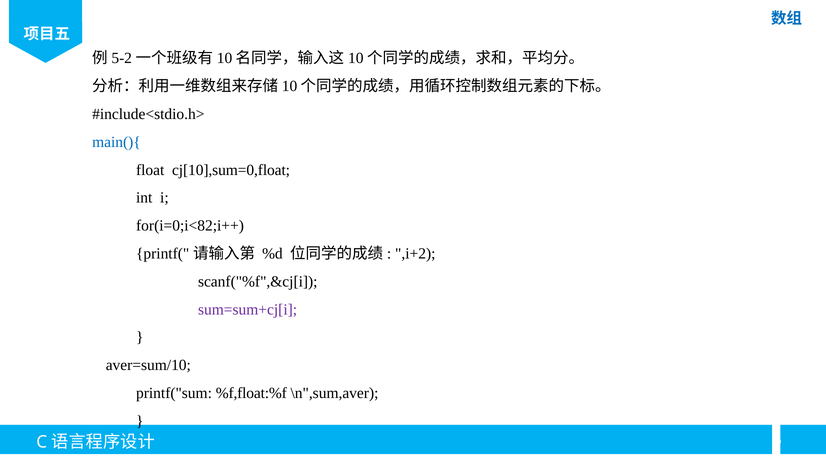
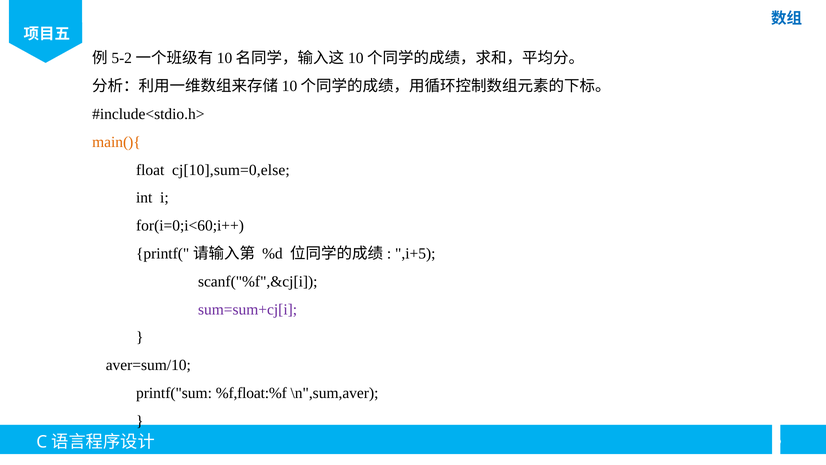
main(){ colour: blue -> orange (117, 142)
cj[10],sum=0,float: cj[10],sum=0,float -> cj[10],sum=0,else (231, 170)
for(i=0;i<82;i++: for(i=0;i<82;i++ -> for(i=0;i<60;i++ (190, 226)
,i+2: ,i+2 -> ,i+5 (415, 253)
